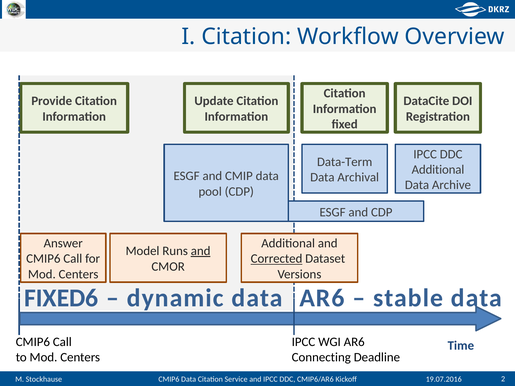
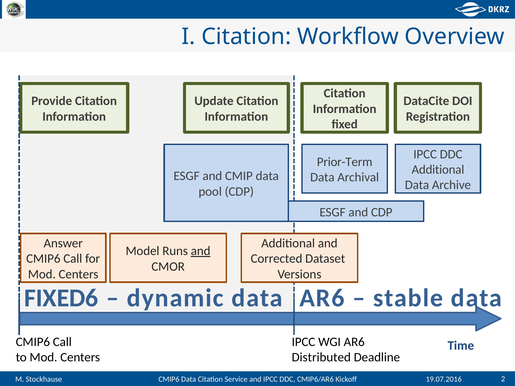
Data-Term: Data-Term -> Prior-Term (345, 162)
Corrected underline: present -> none (277, 259)
Connecting: Connecting -> Distributed (321, 358)
